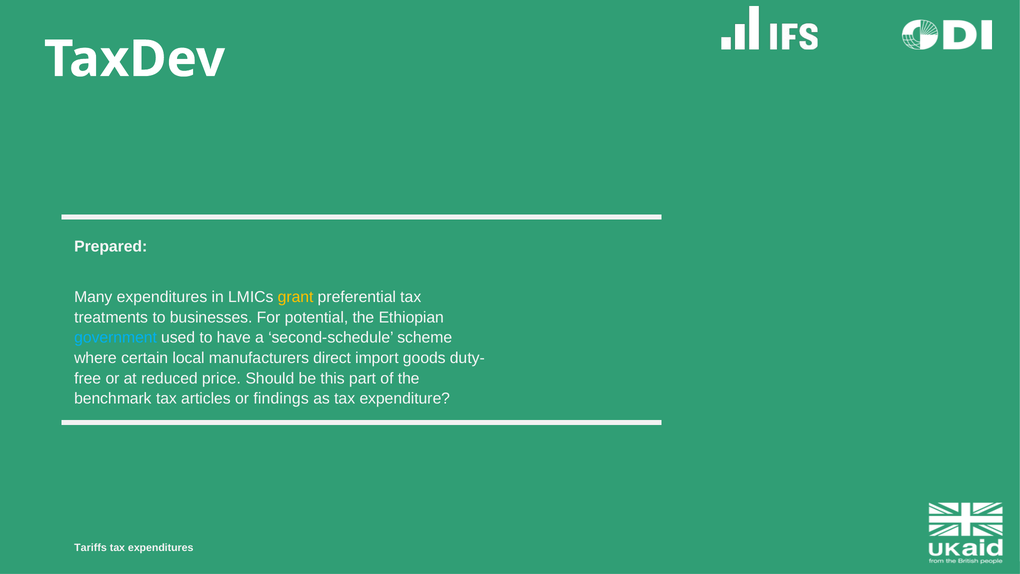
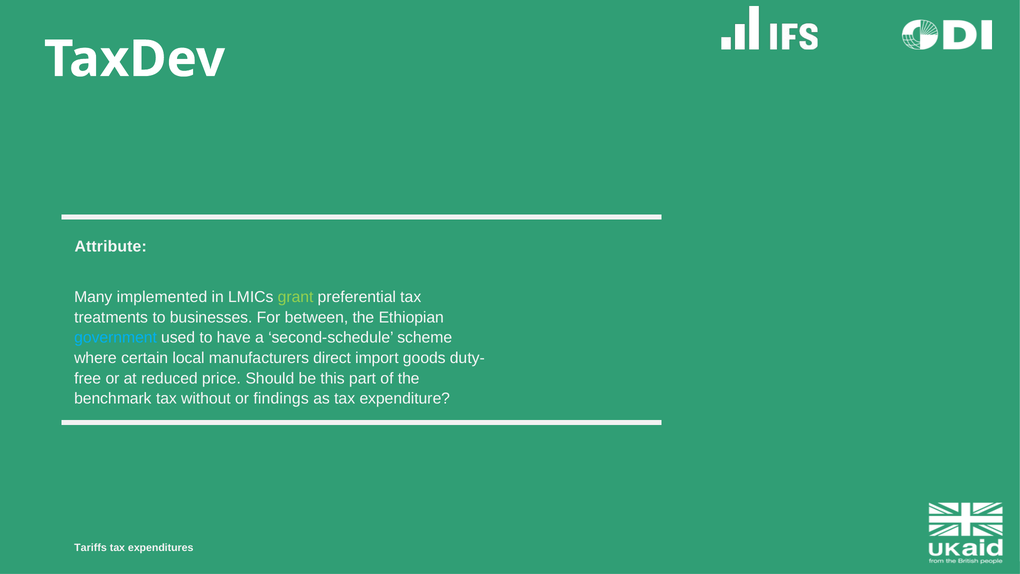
Prepared: Prepared -> Attribute (111, 247)
Many expenditures: expenditures -> implemented (162, 297)
grant colour: yellow -> light green (296, 297)
potential: potential -> between (316, 317)
articles: articles -> without (206, 399)
